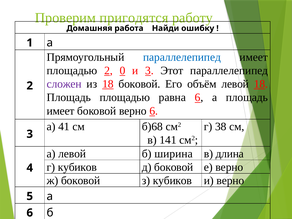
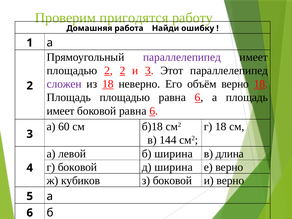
параллелепипед colour: blue -> purple (182, 57)
2 0: 0 -> 2 (122, 71)
18 боковой: боковой -> неверно (139, 84)
объём левой: левой -> верно (235, 84)
боковой верно: верно -> равна (133, 111)
41: 41 -> 60 (64, 127)
б)68: б)68 -> б)18 (152, 127)
г 38: 38 -> 18 (221, 127)
141: 141 -> 144 (168, 140)
г кубиков: кубиков -> боковой (77, 167)
д боковой: боковой -> ширина (174, 167)
ж боковой: боковой -> кубиков (81, 181)
з кубиков: кубиков -> боковой (172, 181)
